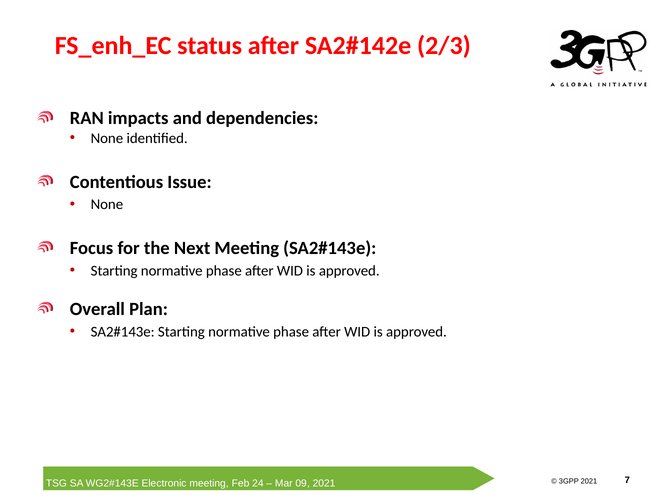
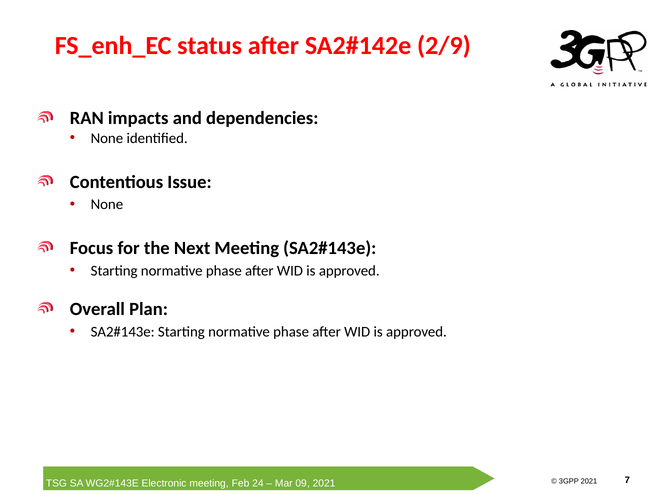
2/3: 2/3 -> 2/9 (444, 46)
